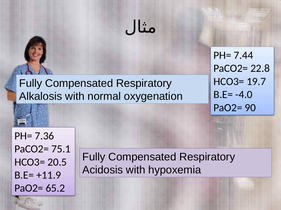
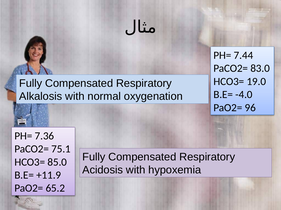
22.8: 22.8 -> 83.0 (260, 69)
19.7: 19.7 -> 19.0 (256, 82)
90: 90 -> 96 (250, 108)
20.5: 20.5 -> 85.0 (57, 163)
